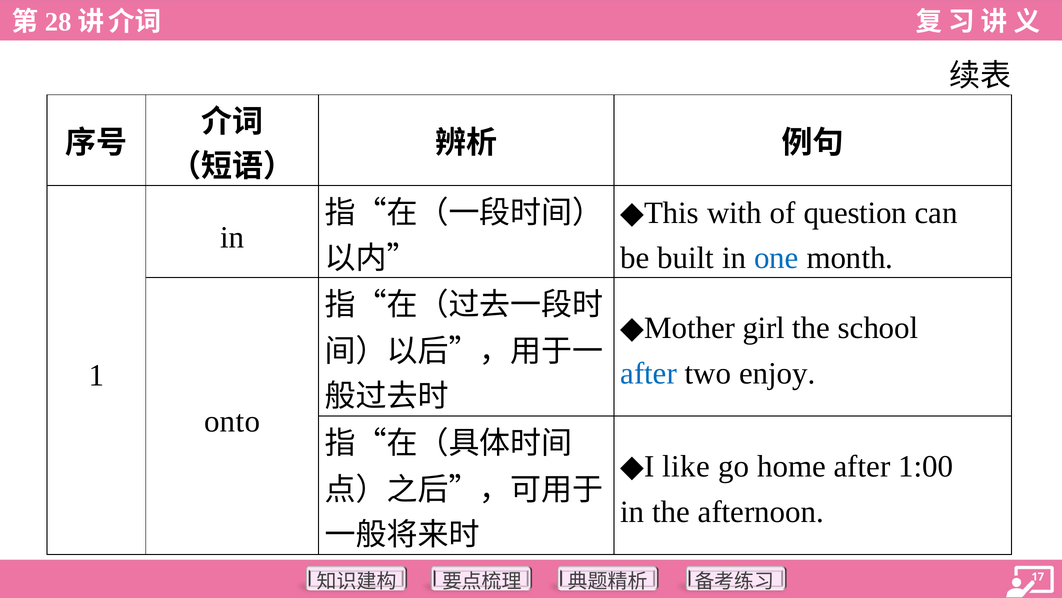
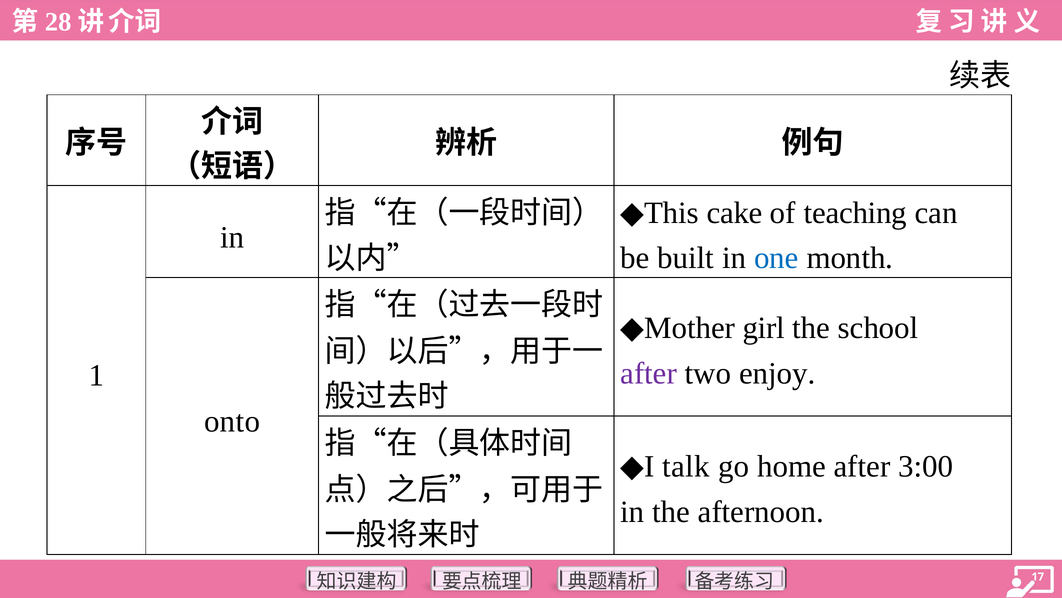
with: with -> cake (735, 213)
question: question -> teaching (855, 213)
after colour: blue -> purple (649, 373)
like: like -> talk (686, 466)
1:00: 1:00 -> 3:00 (926, 466)
